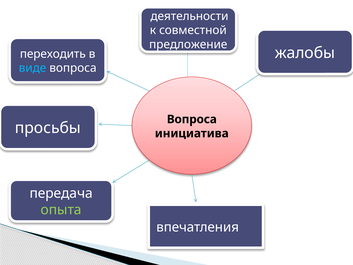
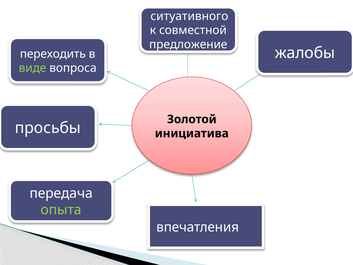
деятельности: деятельности -> ситуативного (189, 16)
виде colour: light blue -> light green (33, 68)
Вопроса: Вопроса -> Золотой (192, 119)
